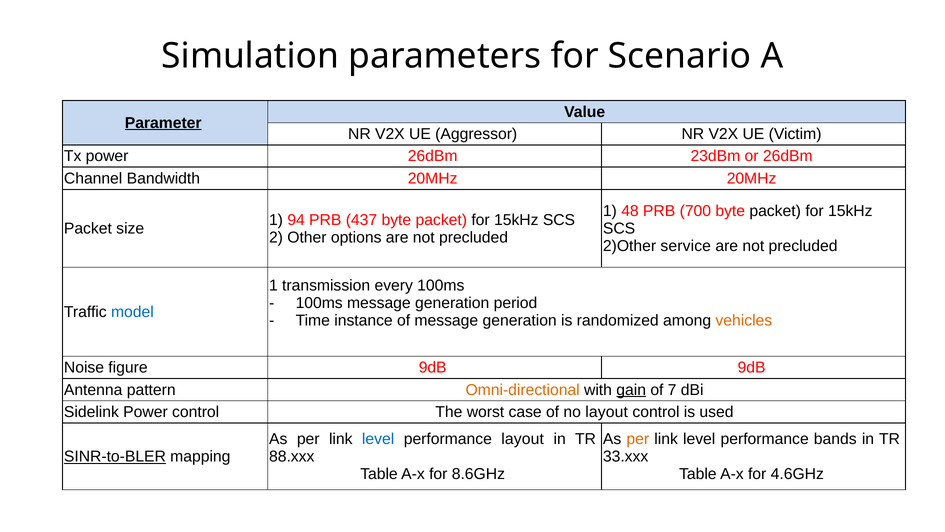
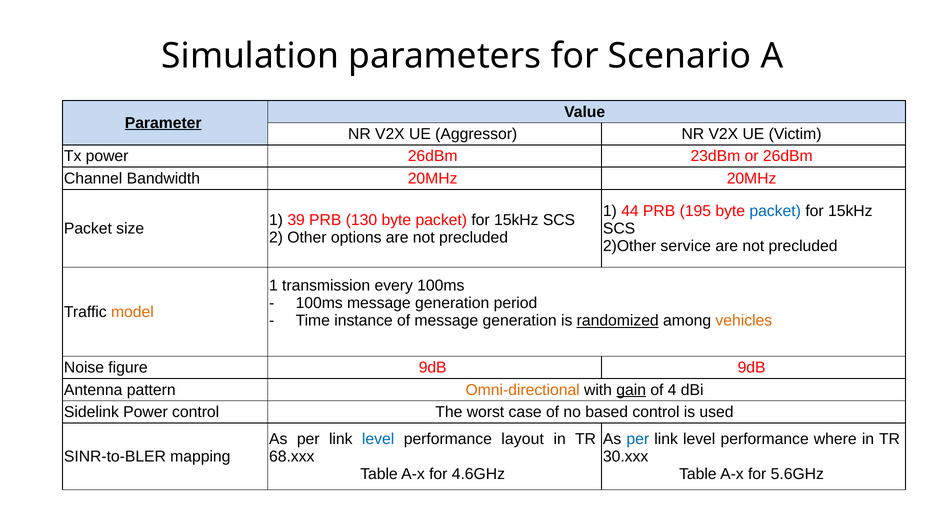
48: 48 -> 44 (630, 211)
700: 700 -> 195 (695, 211)
packet colour: black -> blue (775, 211)
94: 94 -> 39 (296, 220)
437: 437 -> 130 (361, 220)
model colour: blue -> orange (132, 312)
randomized underline: none -> present (618, 320)
7: 7 -> 4 (672, 389)
no layout: layout -> based (607, 412)
per colour: orange -> blue (638, 439)
bands: bands -> where (835, 439)
SINR-to-BLER underline: present -> none (115, 456)
88.xxx: 88.xxx -> 68.xxx (292, 456)
33.xxx: 33.xxx -> 30.xxx (626, 456)
8.6GHz: 8.6GHz -> 4.6GHz (478, 474)
4.6GHz: 4.6GHz -> 5.6GHz (797, 474)
